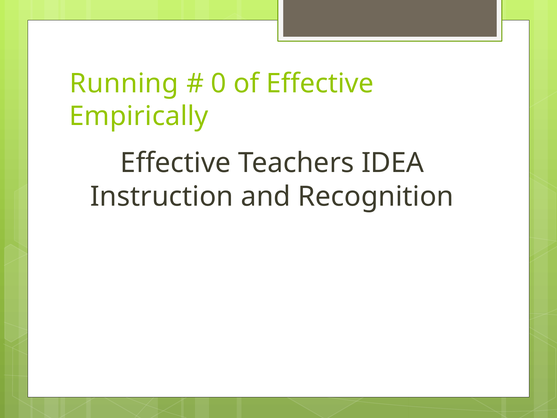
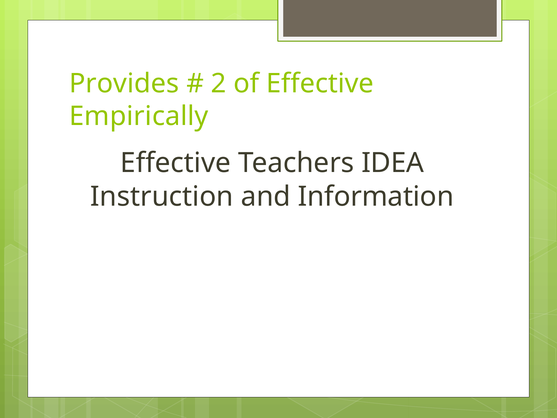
Running: Running -> Provides (124, 84)
0: 0 -> 2 (219, 84)
Recognition: Recognition -> Information (376, 196)
